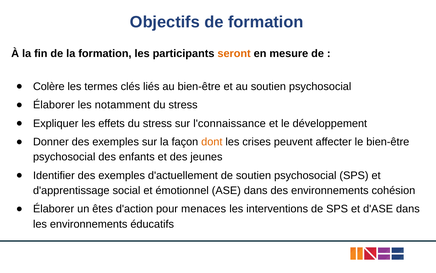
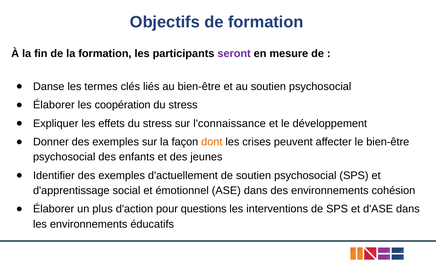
seront colour: orange -> purple (234, 53)
Colère: Colère -> Danse (49, 86)
notamment: notamment -> coopération (123, 105)
êtes: êtes -> plus (103, 209)
menaces: menaces -> questions (204, 209)
